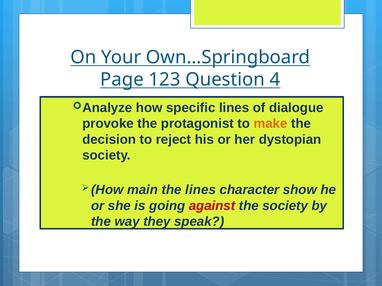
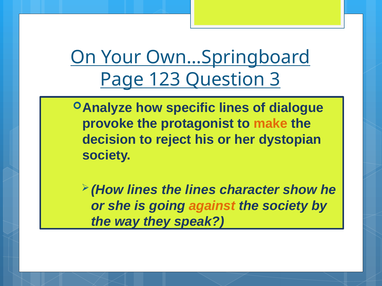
4: 4 -> 3 (275, 80)
main: main -> lines (142, 190)
against colour: red -> orange (212, 206)
